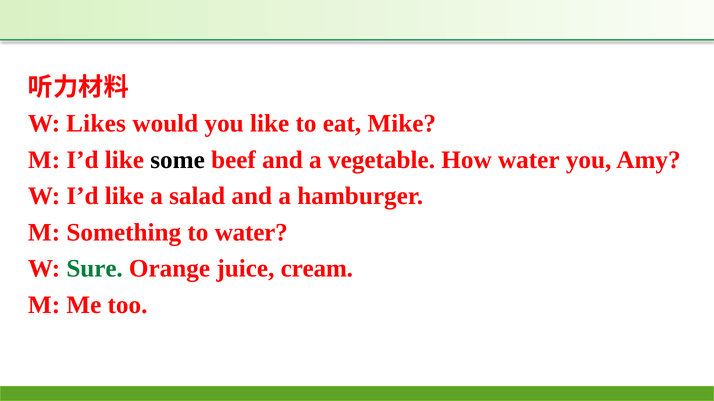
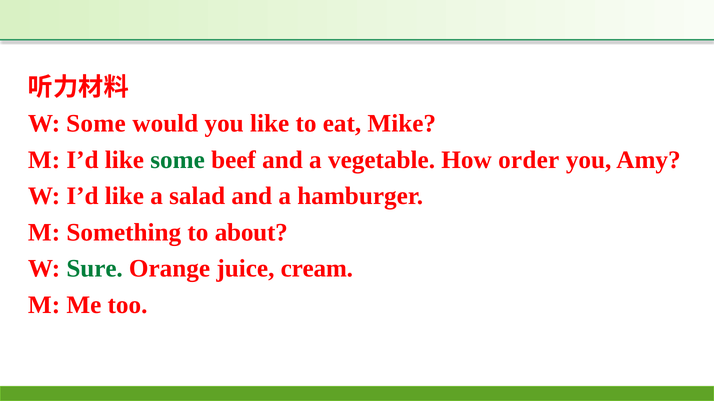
W Likes: Likes -> Some (96, 124)
some colour: black -> green (178, 160)
How water: water -> order (529, 160)
to water: water -> about (251, 233)
